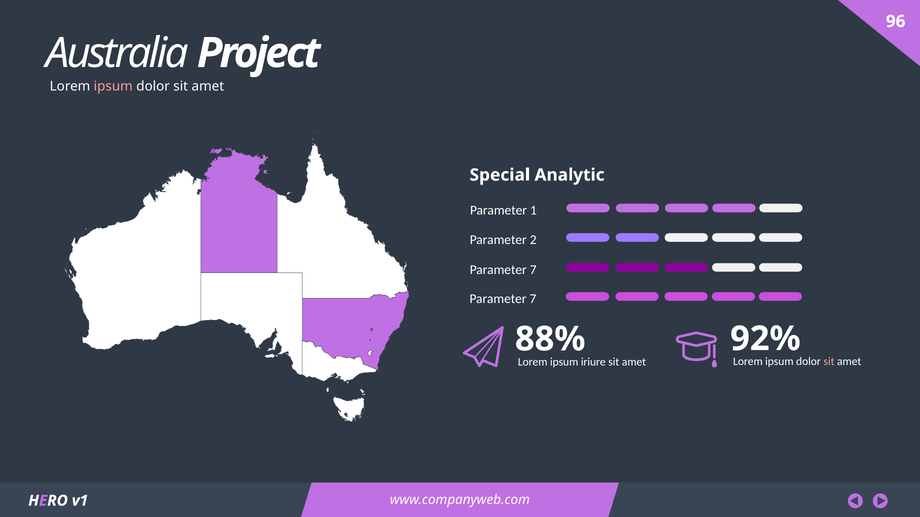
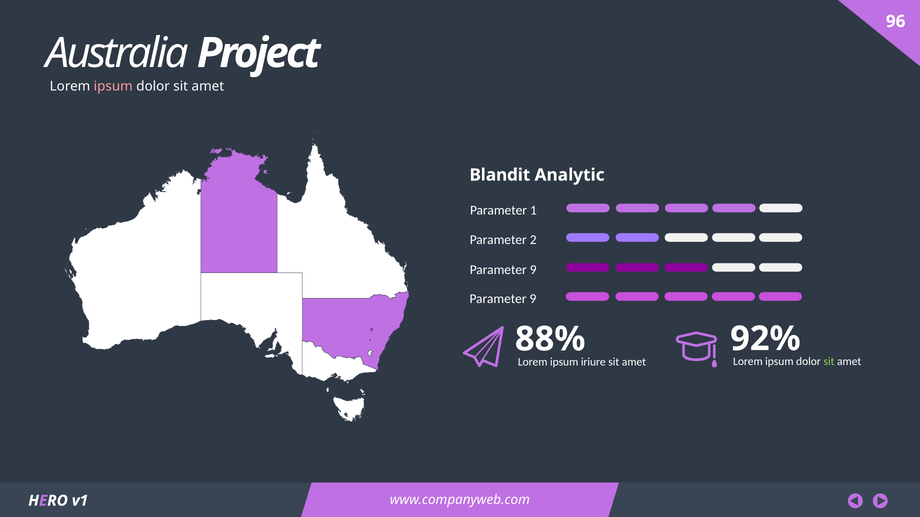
Special: Special -> Blandit (500, 175)
7: 7 -> 9 (533, 270)
7: 7 -> 9 (533, 299)
sit colour: pink -> light green (829, 362)
